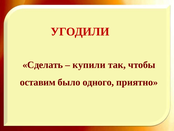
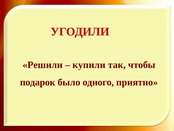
Сделать: Сделать -> Решили (43, 65)
оставим: оставим -> подарок (38, 82)
